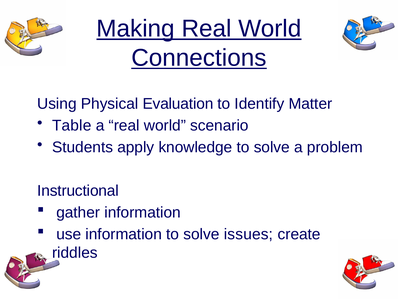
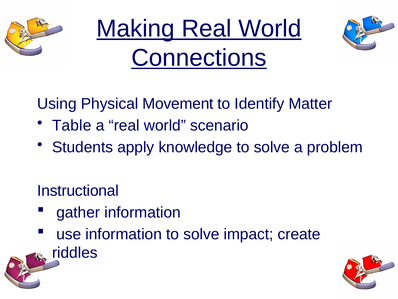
Evaluation: Evaluation -> Movement (178, 104)
issues: issues -> impact (249, 234)
